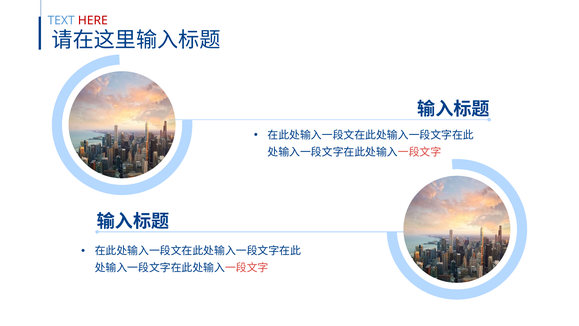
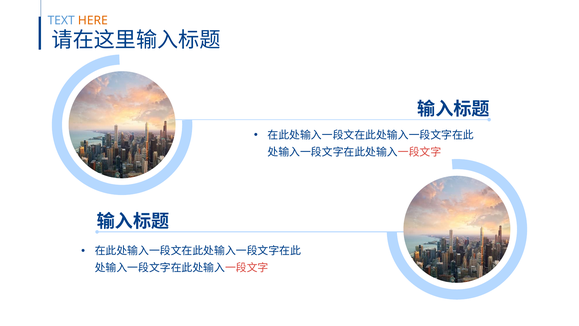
HERE colour: red -> orange (93, 21)
